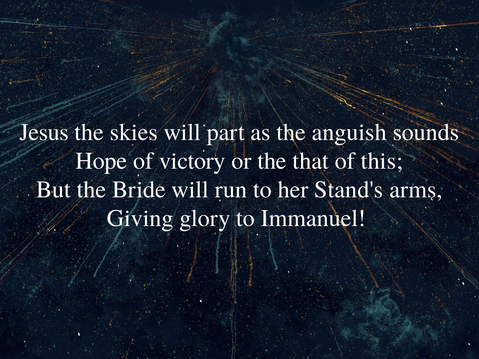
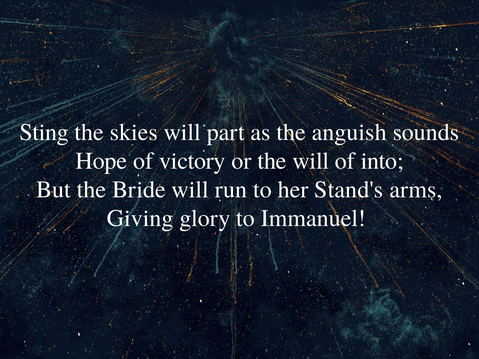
Jesus: Jesus -> Sting (44, 132)
the that: that -> will (311, 161)
this: this -> into (382, 161)
